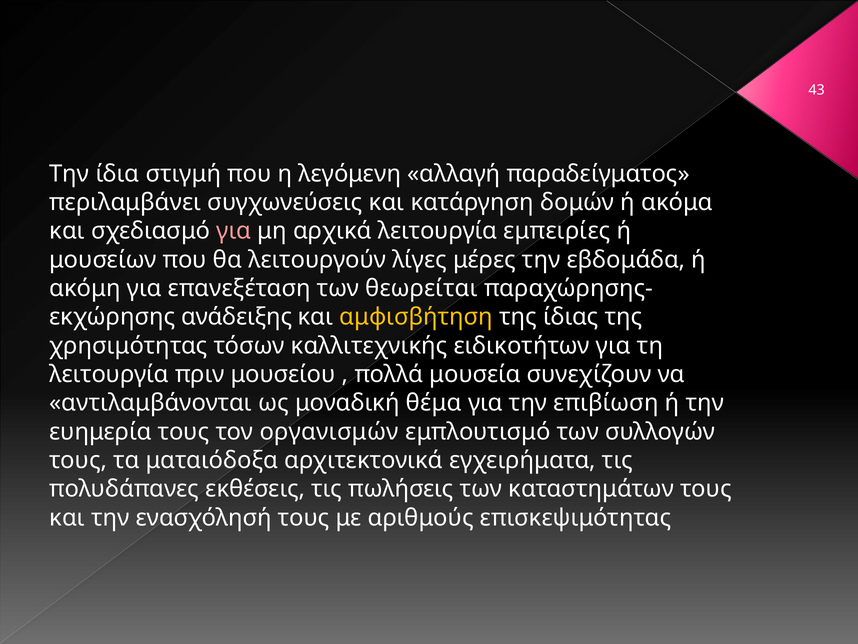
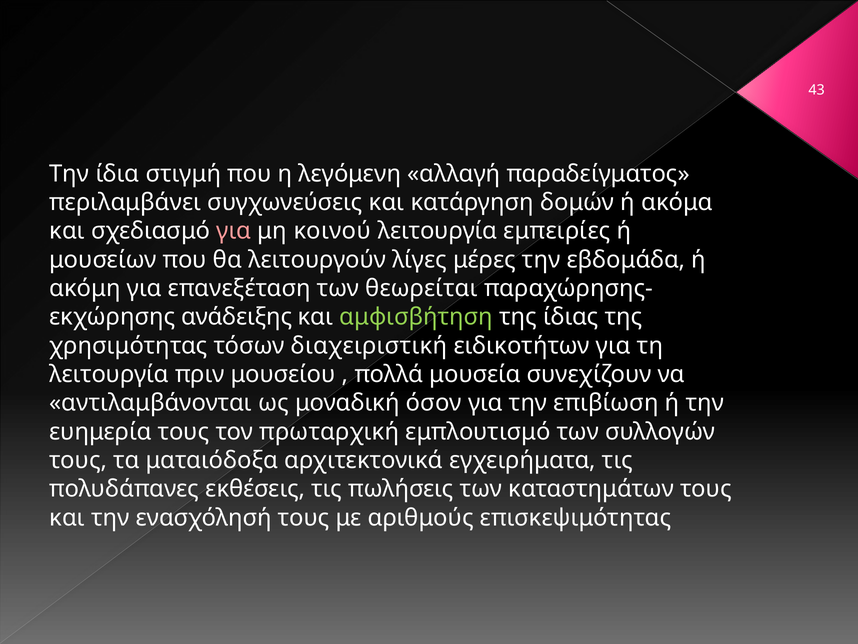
αρχικά: αρχικά -> κοινού (332, 231)
αμφισβήτηση colour: yellow -> light green (416, 317)
καλλιτεχνικής: καλλιτεχνικής -> διαχειριστική (369, 345)
θέμα: θέμα -> όσον (434, 403)
οργανισμών: οργανισμών -> πρωταρχική (329, 431)
